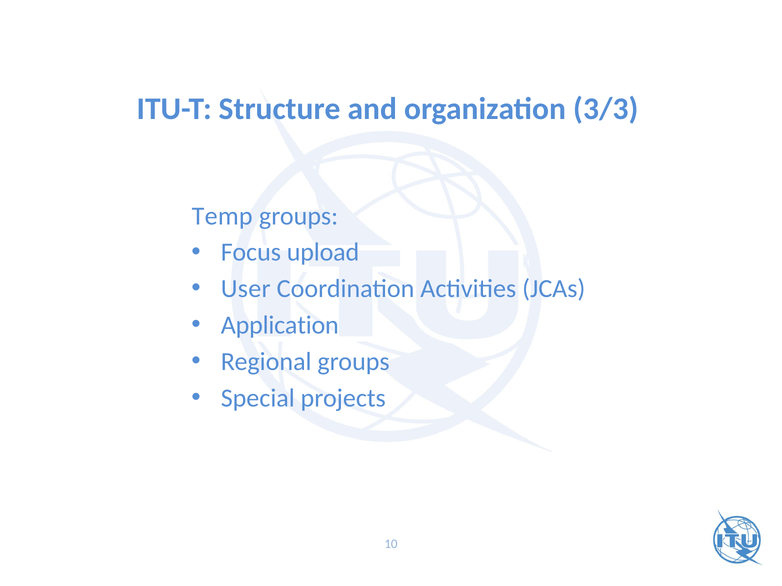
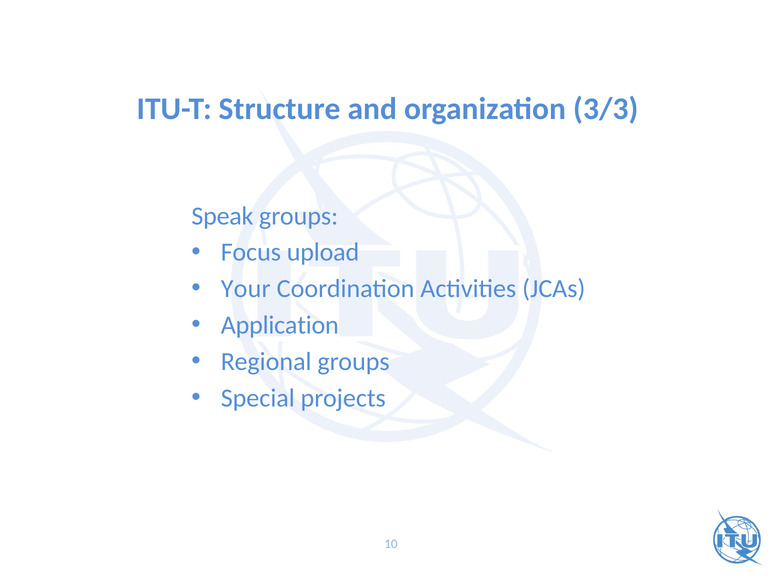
Temp: Temp -> Speak (222, 216)
User: User -> Your (246, 289)
